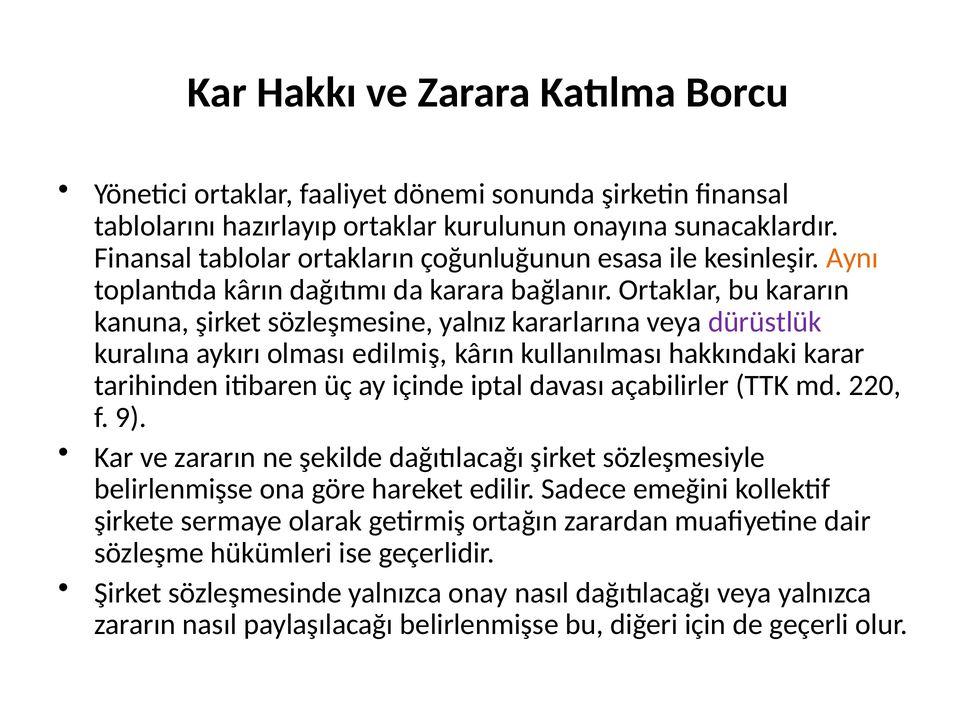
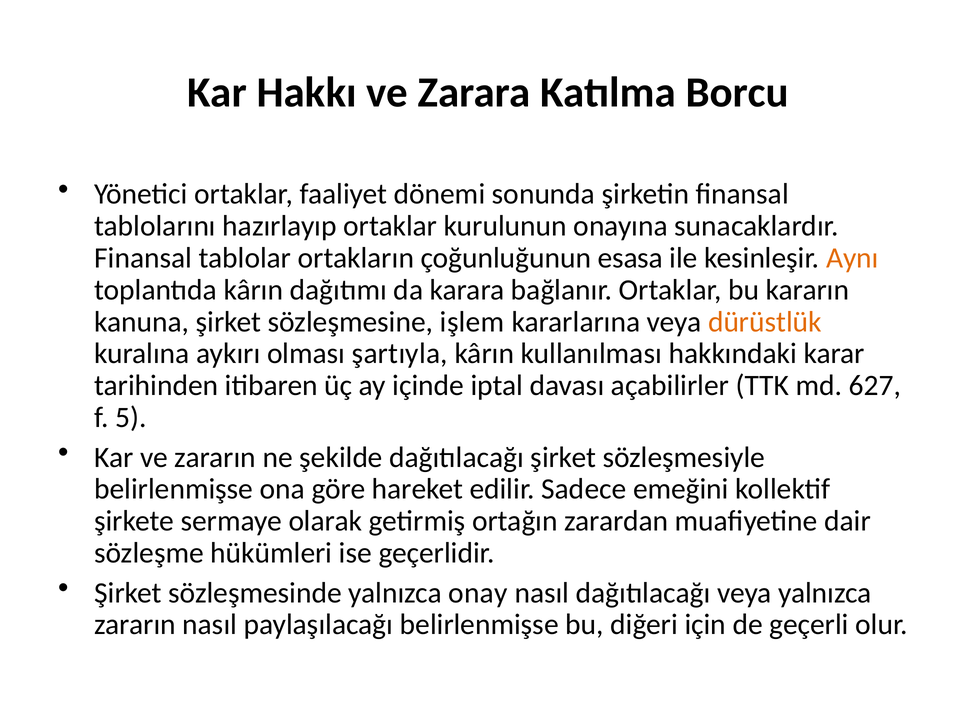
yalnız: yalnız -> işlem (472, 321)
dürüstlük colour: purple -> orange (765, 321)
edilmiş: edilmiş -> şartıyla (400, 353)
220: 220 -> 627 (875, 385)
9: 9 -> 5 (131, 417)
